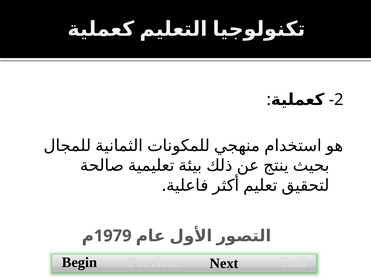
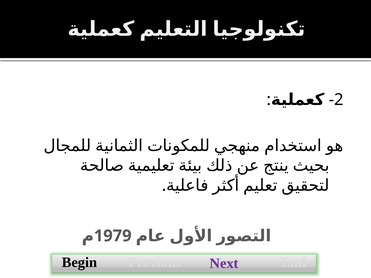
Next colour: black -> purple (224, 264)
